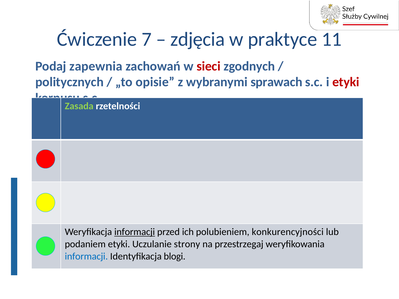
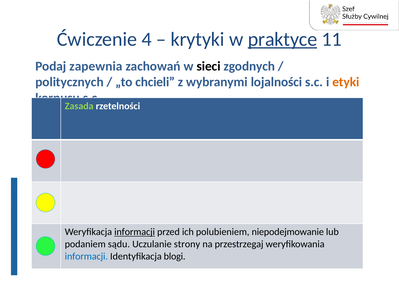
7: 7 -> 4 (147, 39)
zdjęcia: zdjęcia -> krytyki (198, 39)
praktyce underline: none -> present (282, 39)
sieci colour: red -> black (209, 66)
opisie: opisie -> chcieli (155, 82)
sprawach: sprawach -> lojalności (276, 82)
etyki colour: red -> orange (346, 82)
konkurencyjności: konkurencyjności -> niepodejmowanie (288, 232)
podaniem etyki: etyki -> sądu (119, 244)
